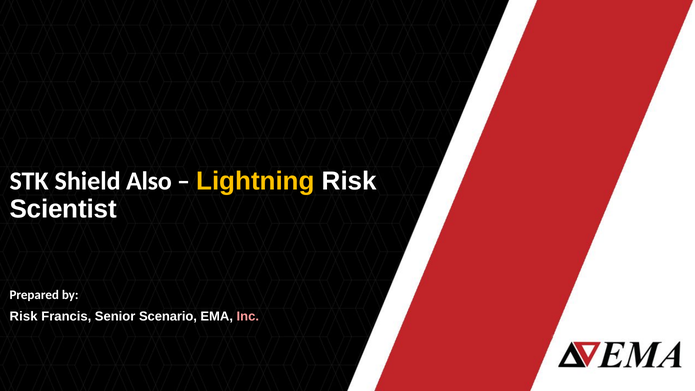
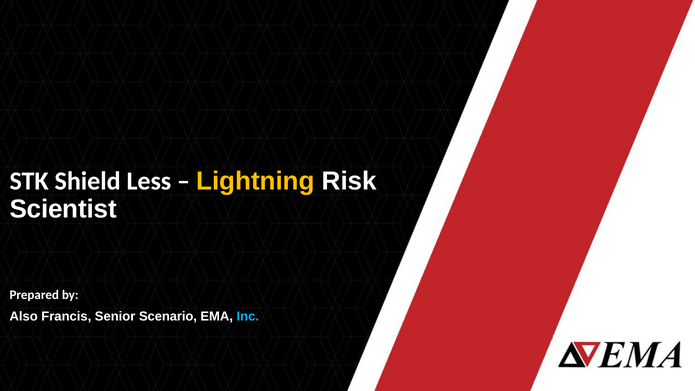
Also: Also -> Less (149, 181)
Risk: Risk -> Also (24, 316)
Inc colour: pink -> light blue (248, 316)
